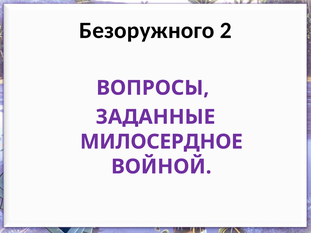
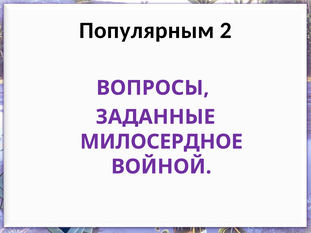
Безоружного: Безоружного -> Популярным (147, 30)
